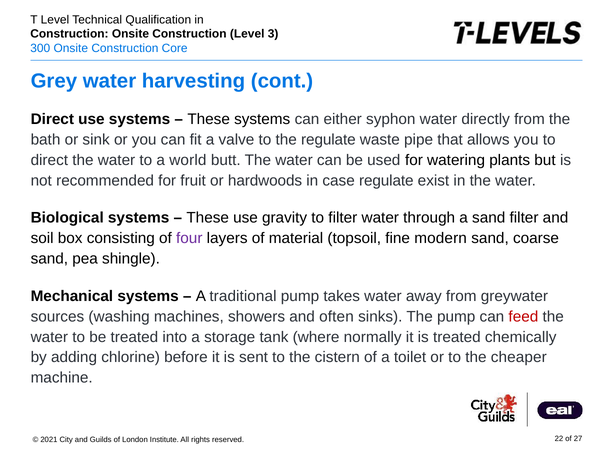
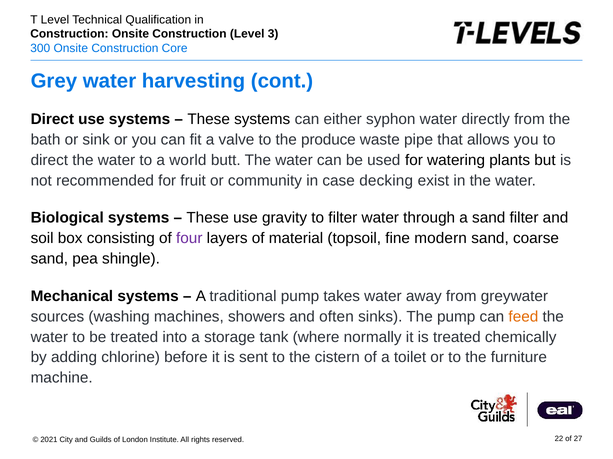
the regulate: regulate -> produce (328, 140)
hardwoods: hardwoods -> community (265, 181)
case regulate: regulate -> decking (386, 181)
feed colour: red -> orange (523, 317)
cheaper: cheaper -> furniture (519, 358)
